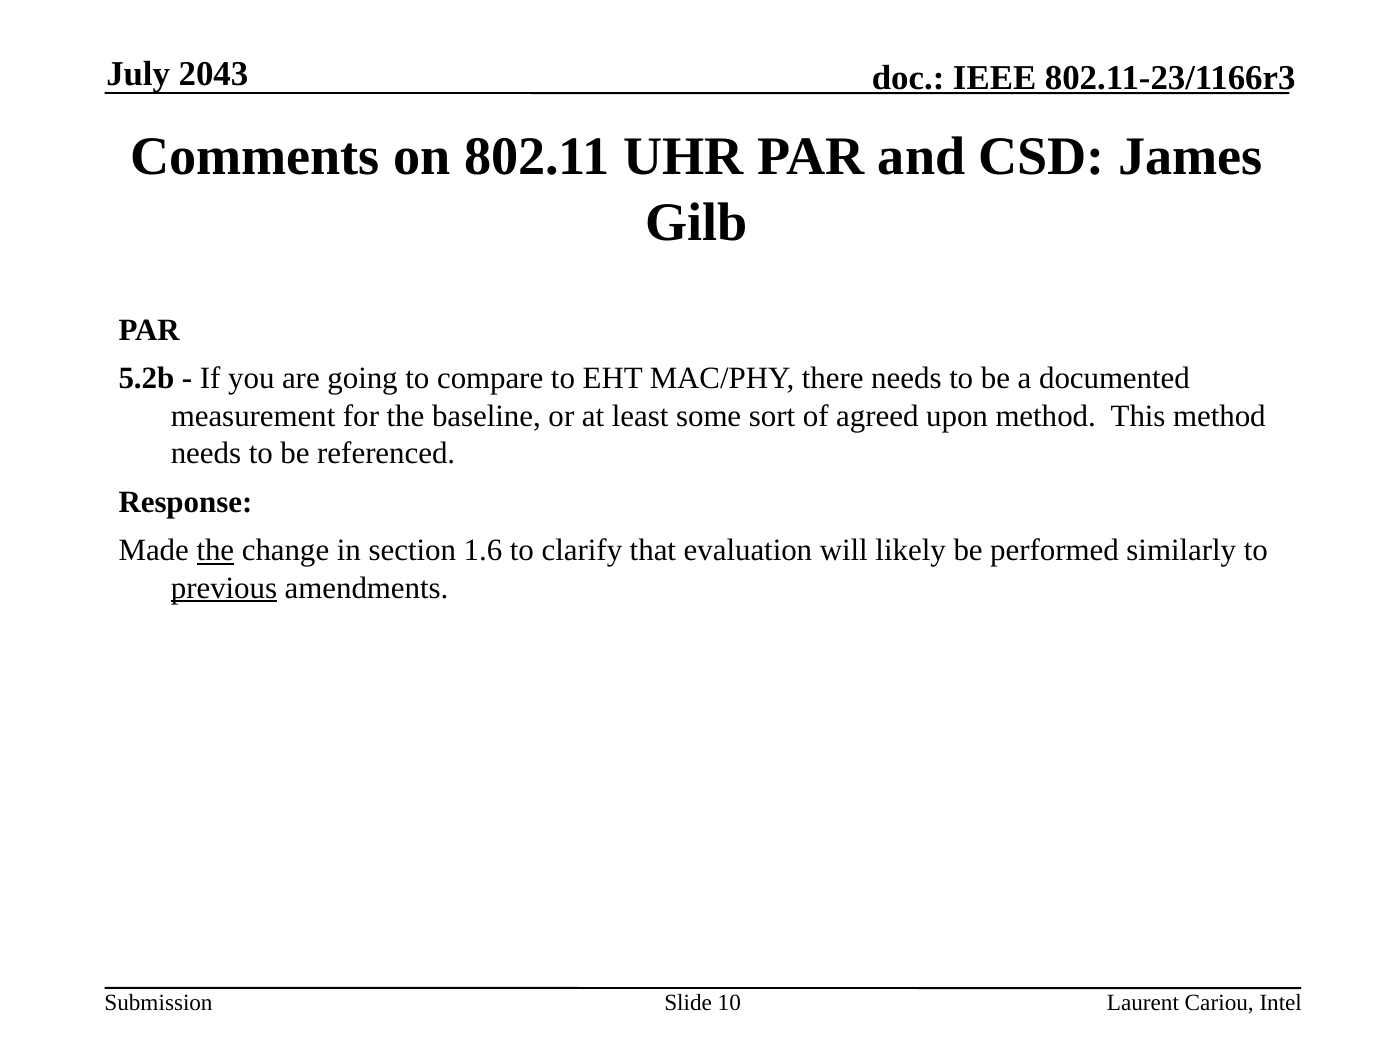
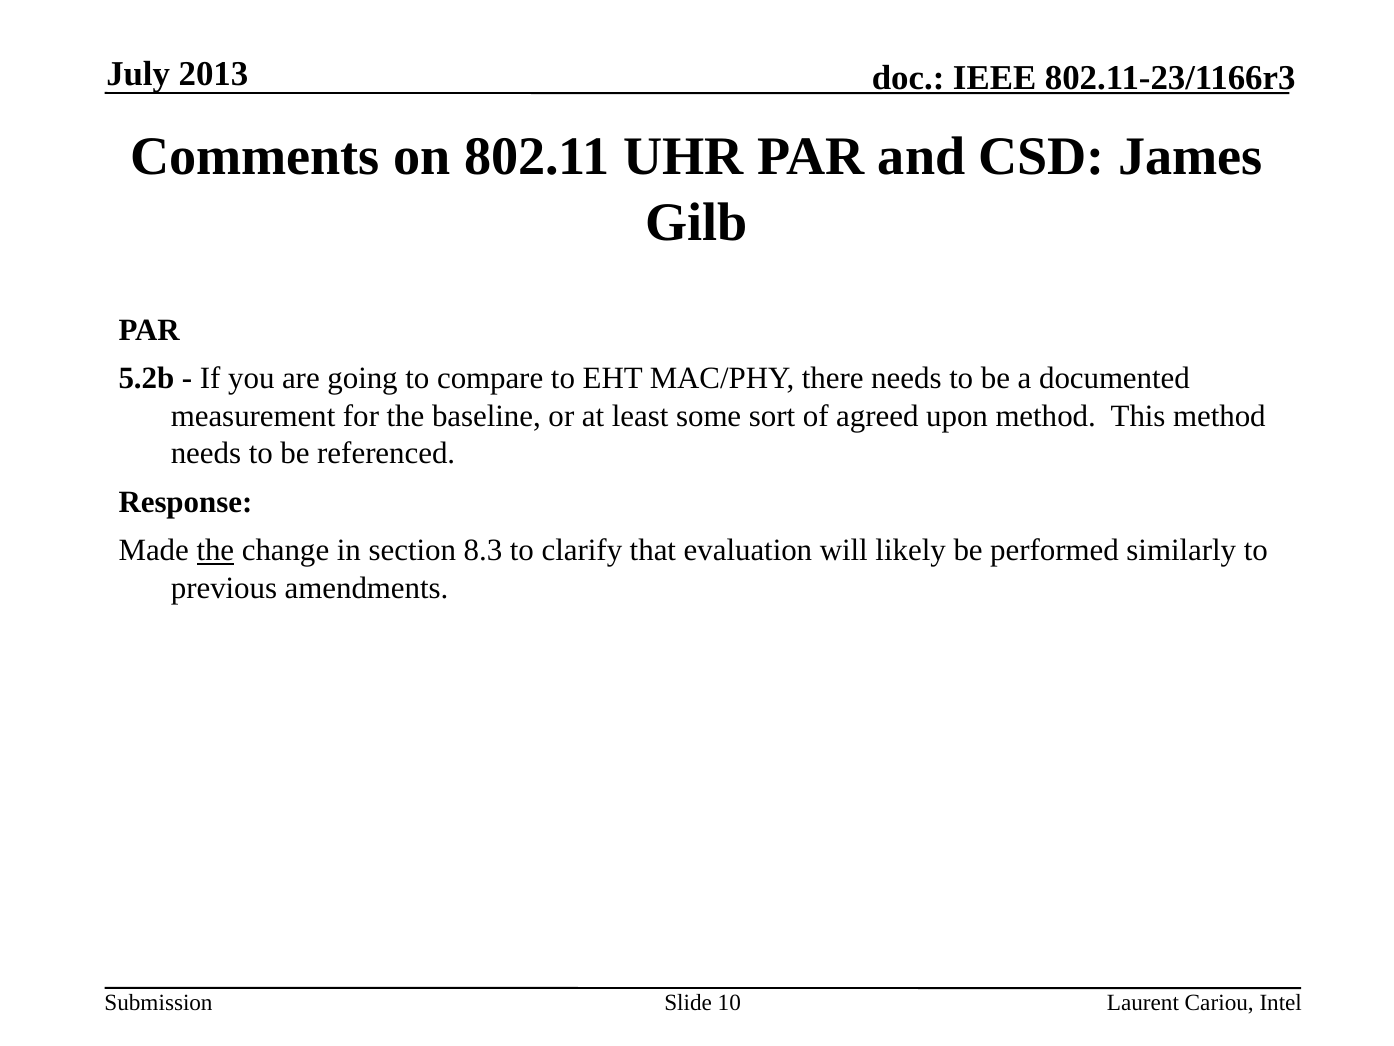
2043: 2043 -> 2013 (213, 74)
1.6: 1.6 -> 8.3 (483, 550)
previous underline: present -> none (224, 588)
